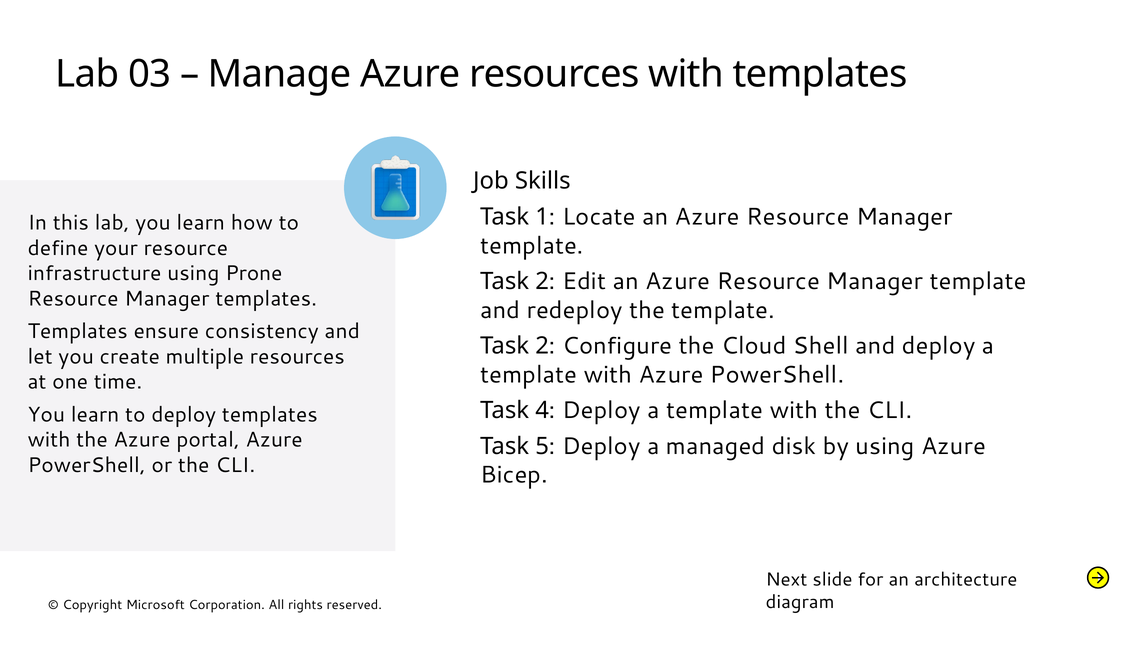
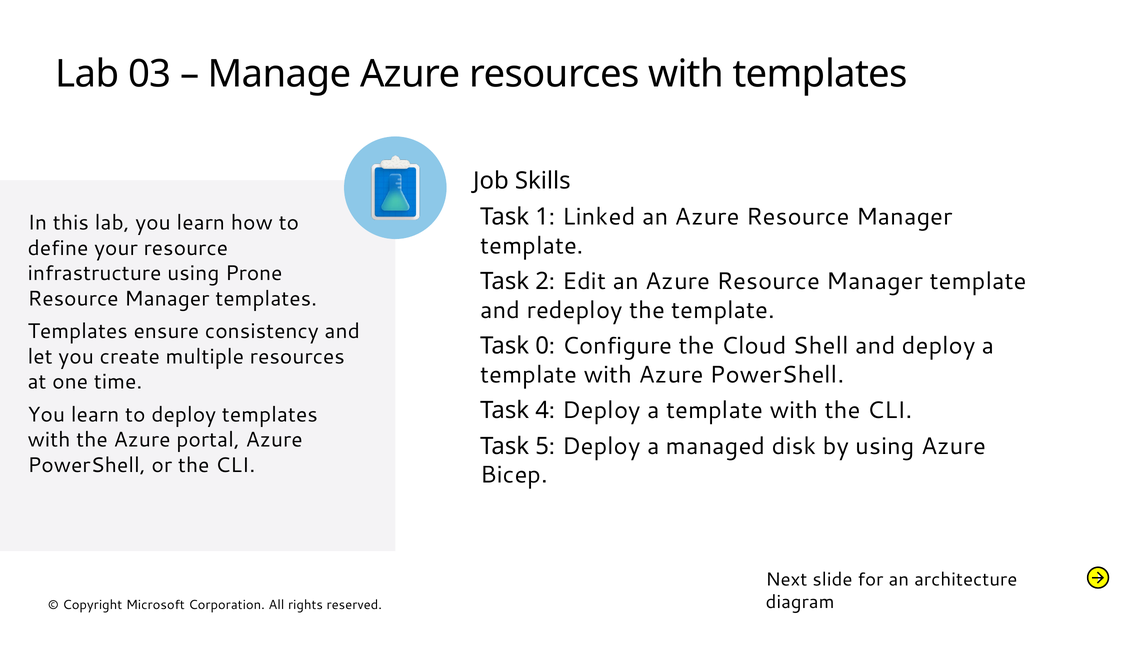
Locate: Locate -> Linked (599, 217)
2: 2 -> 0 (542, 346)
